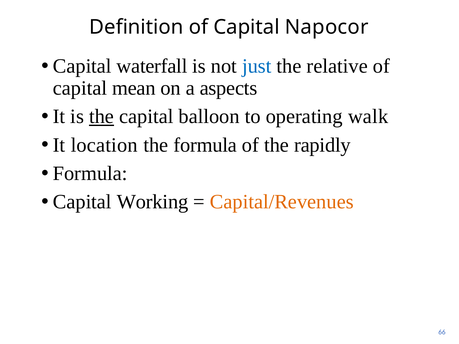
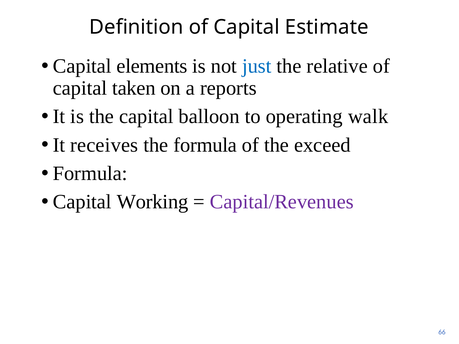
Napocor: Napocor -> Estimate (327, 27)
waterfall: waterfall -> elements (152, 66)
mean: mean -> taken (134, 88)
aspects: aspects -> reports (228, 88)
the underline: present -> none (101, 117)
location: location -> receives (104, 145)
rapidly: rapidly -> exceed (322, 145)
Capital/Revenues colour: orange -> purple (282, 202)
